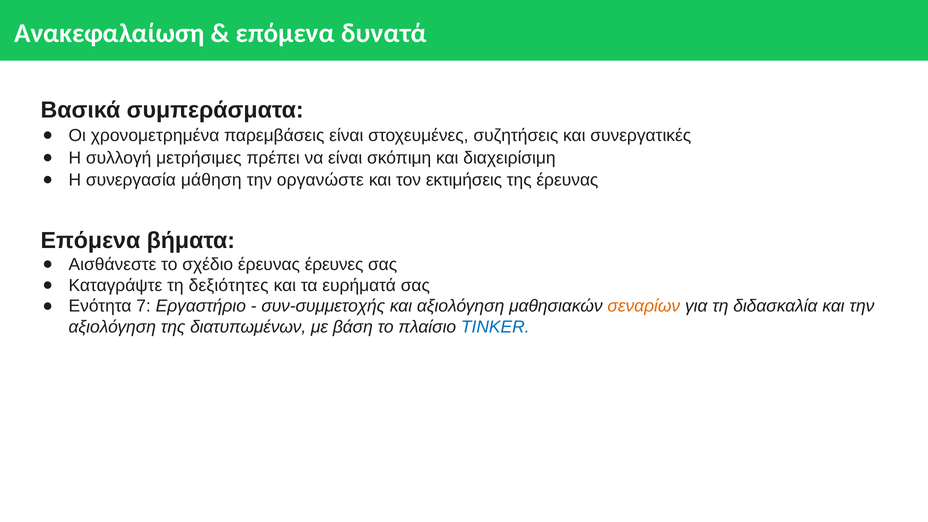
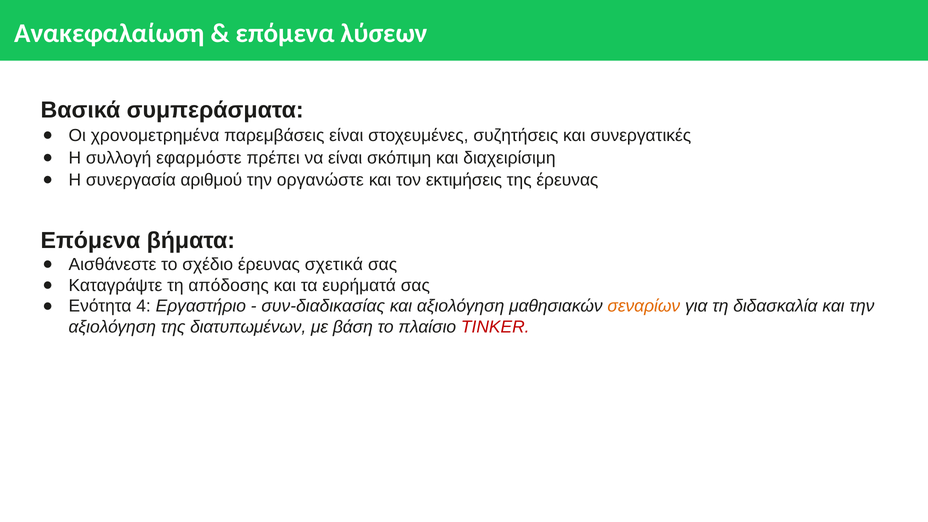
δυνατά: δυνατά -> λύσεων (384, 33)
μετρήσιμες: μετρήσιμες -> εφαρμόστε (199, 158)
μάθηση: μάθηση -> αριθμού (211, 180)
έρευνες: έρευνες -> σχετικά (334, 264)
δεξιότητες: δεξιότητες -> απόδοσης (229, 285)
7: 7 -> 4 (144, 306)
συν-συμμετοχής: συν-συμμετοχής -> συν-διαδικασίας (323, 306)
TINKER colour: blue -> red (495, 327)
